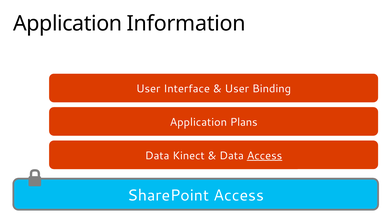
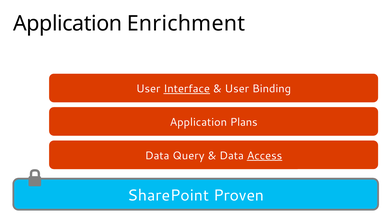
Information: Information -> Enrichment (186, 24)
Interface underline: none -> present (187, 89)
Kinect: Kinect -> Query (188, 155)
SharePoint Access: Access -> Proven (239, 195)
